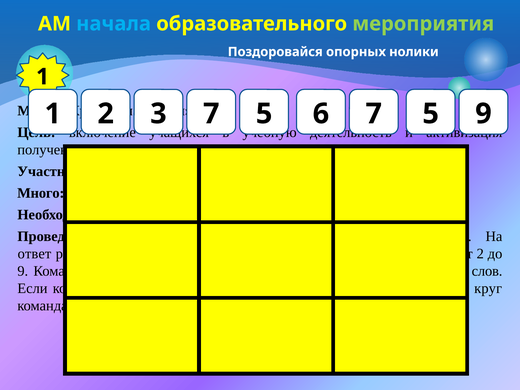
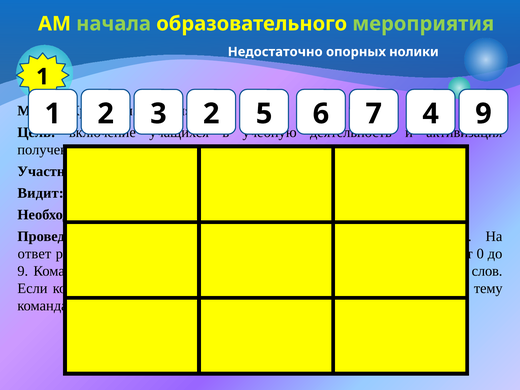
начала colour: light blue -> light green (114, 24)
Поздоровайся: Поздоровайся -> Недостаточно (275, 52)
7: 7 -> 2 (211, 114)
5: 5 -> 4 (431, 114)
Много: Много -> Видит (41, 193)
2: 2 -> 0 (480, 254)
круг: круг -> тему (488, 288)
